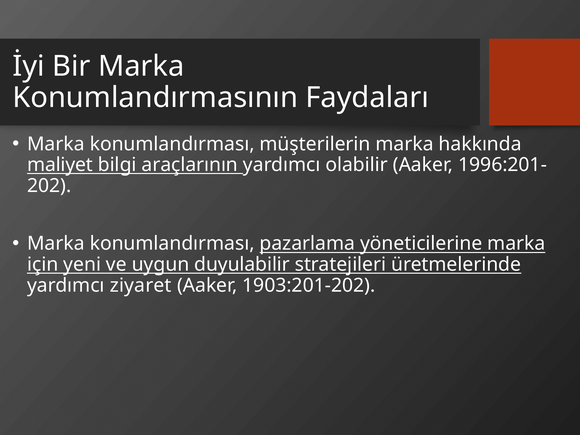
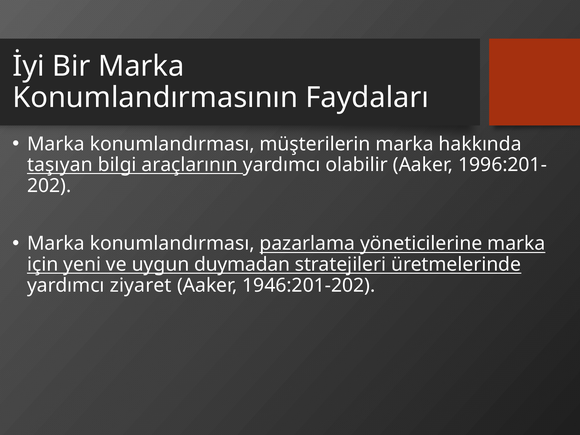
maliyet: maliyet -> taşıyan (60, 165)
duyulabilir: duyulabilir -> duymadan (242, 264)
1903:201-202: 1903:201-202 -> 1946:201-202 (309, 285)
